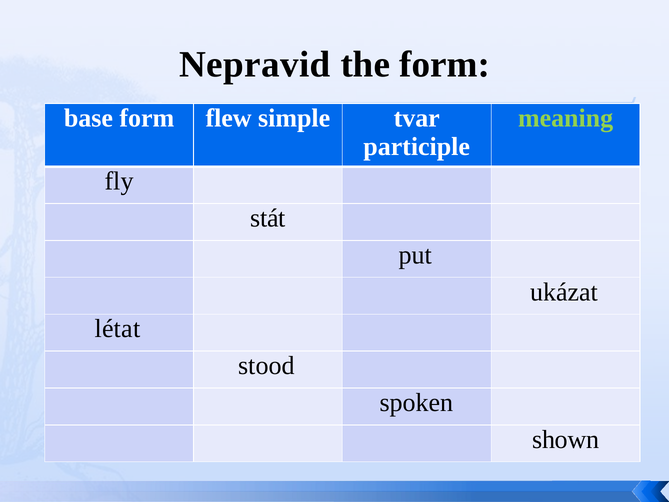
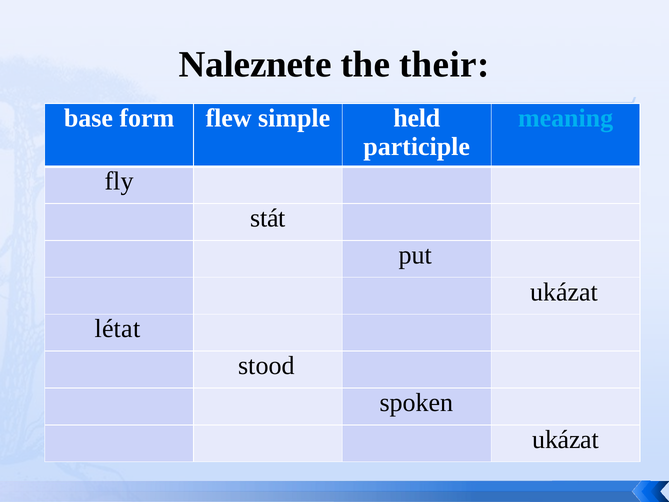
Nepravid: Nepravid -> Naleznete (255, 64)
the form: form -> their (444, 64)
tvar: tvar -> held (417, 118)
meaning colour: light green -> light blue (566, 118)
shown: shown -> ukázat (566, 439)
